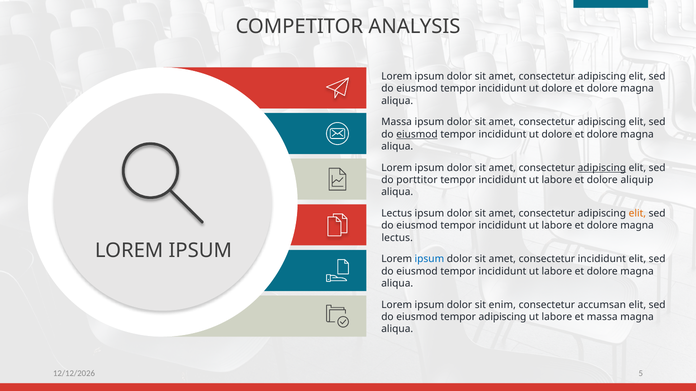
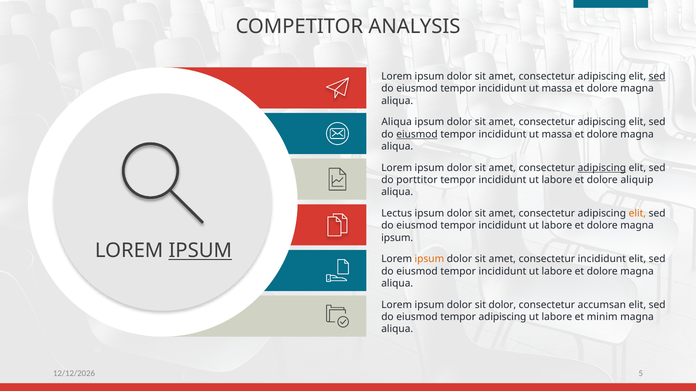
sed underline: none -> present (657, 76)
dolore: dolore -> massa (557, 89)
Massa: Massa -> Aliqua (397, 122)
dolore: dolore -> massa (557, 134)
lectus: lectus -> ipsum (397, 238)
IPSUM underline: none -> present (200, 251)
ipsum colour: blue -> orange (429, 259)
sit enim: enim -> dolor (502, 305)
et massa: massa -> minim (602, 317)
